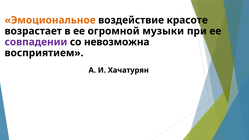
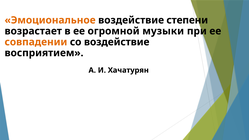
красоте: красоте -> степени (187, 20)
совпадении colour: purple -> orange (36, 42)
со невозможна: невозможна -> воздействие (117, 42)
